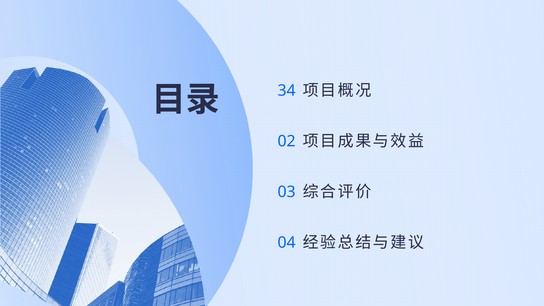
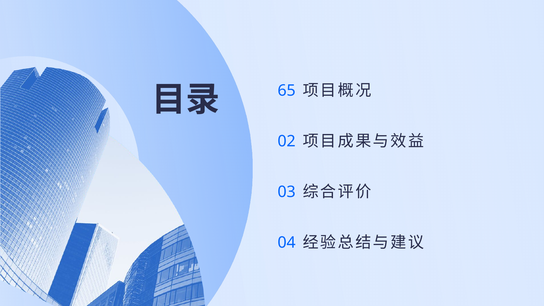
34: 34 -> 65 (287, 91)
